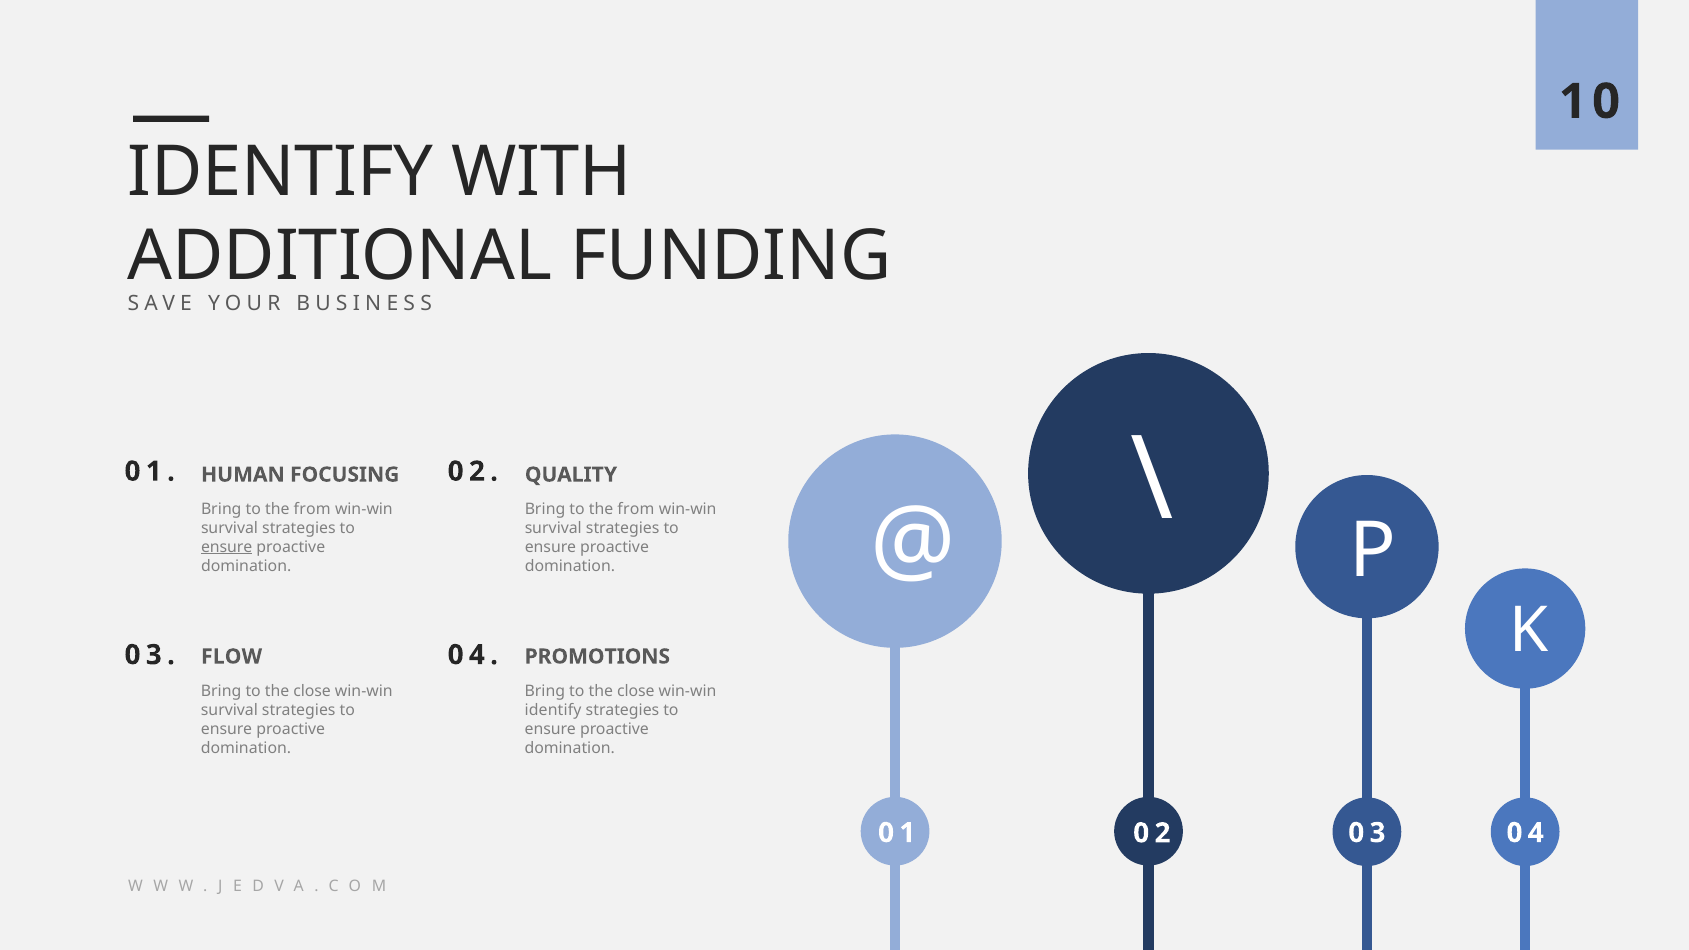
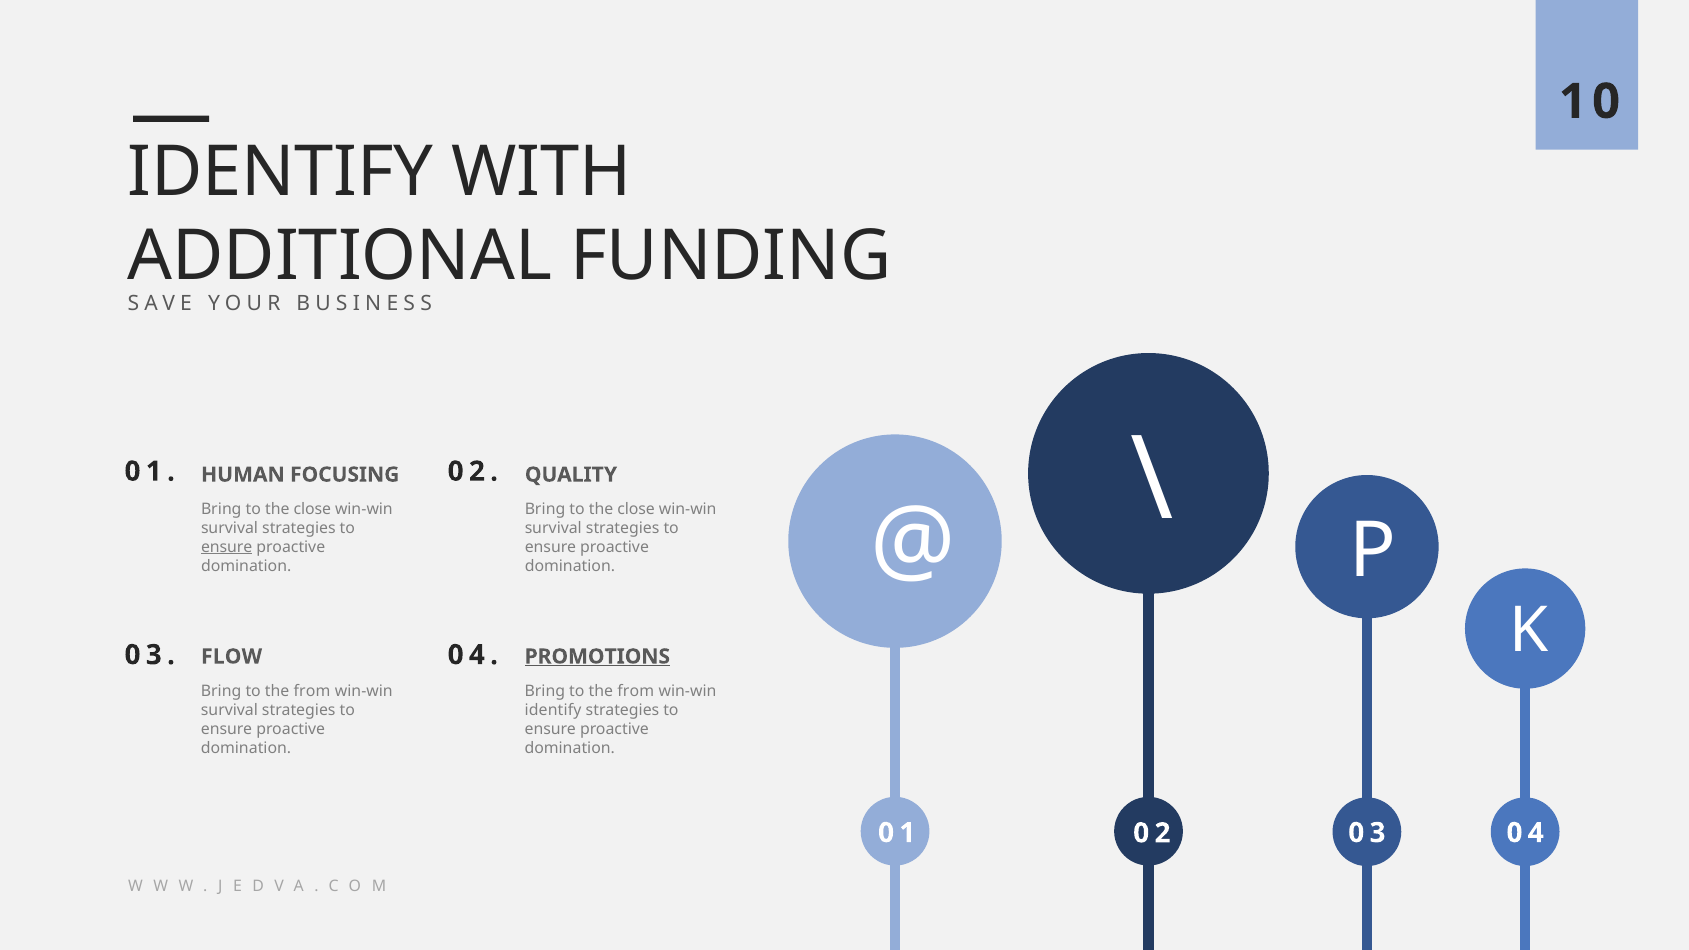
from: from -> close (312, 509)
from: from -> close (636, 509)
PROMOTIONS underline: none -> present (597, 657)
close: close -> from (312, 691)
close: close -> from (636, 691)
